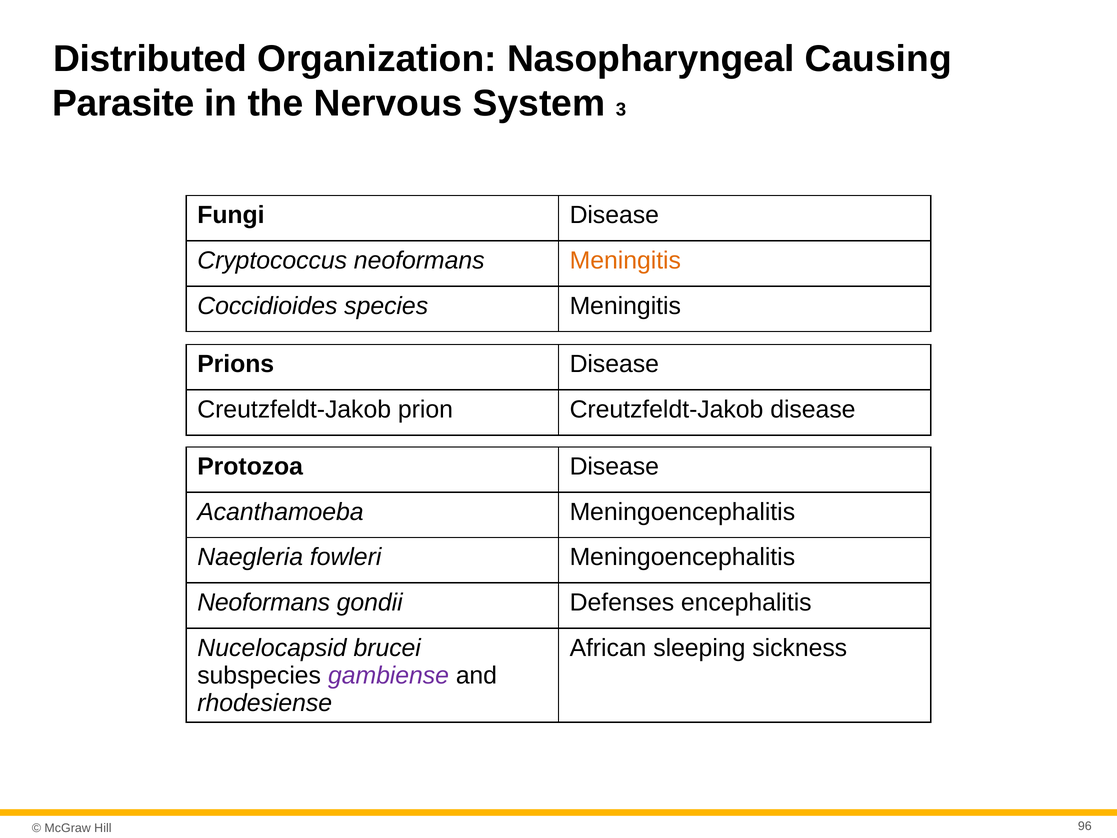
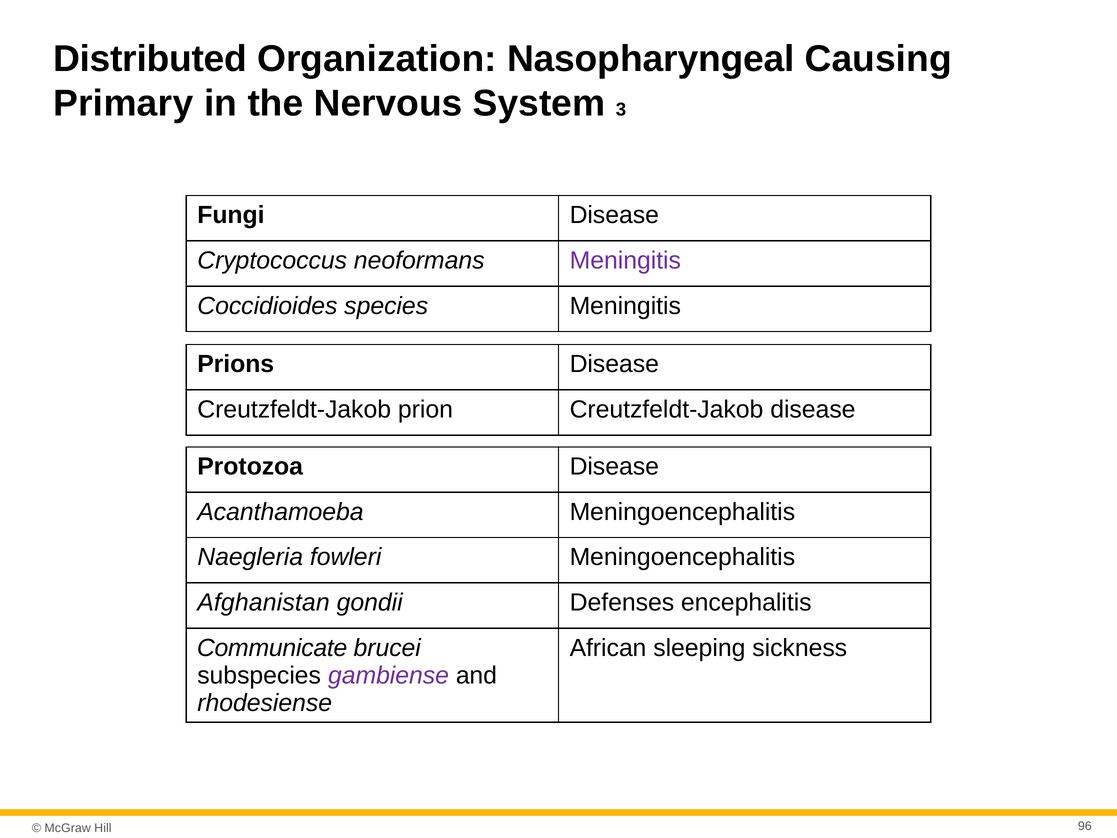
Parasite: Parasite -> Primary (123, 104)
Meningitis colour: orange -> purple (625, 261)
Neoformans: Neoformans -> Afghanistan (263, 602)
Nucelocapsid: Nucelocapsid -> Communicate (272, 648)
